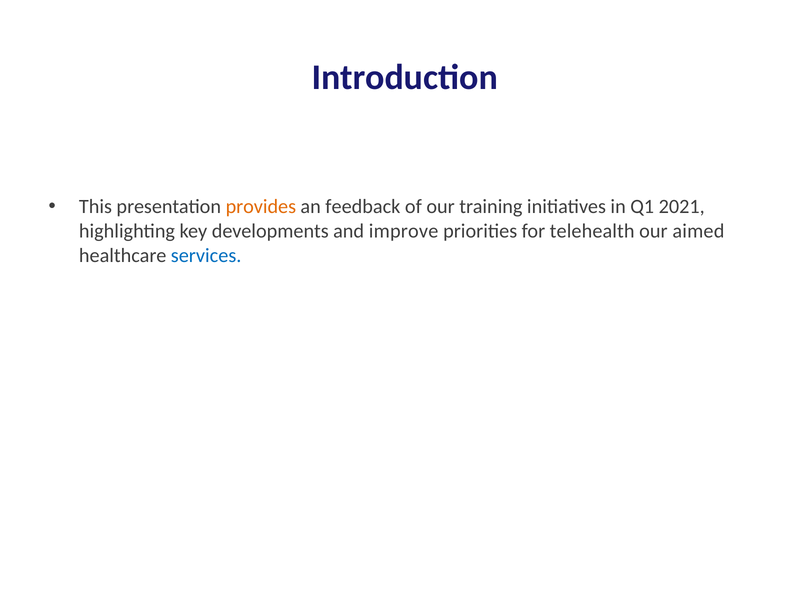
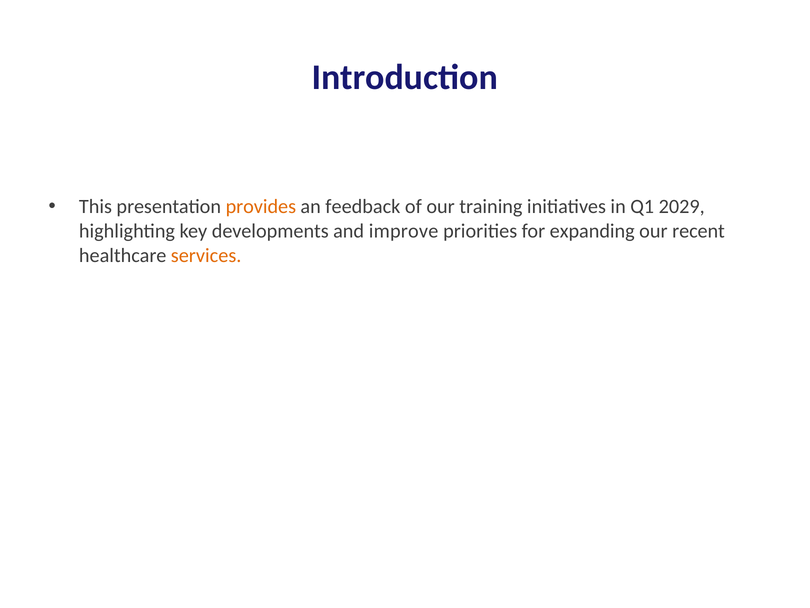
2021: 2021 -> 2029 (682, 207)
telehealth: telehealth -> expanding (592, 231)
aimed: aimed -> recent (699, 231)
services colour: blue -> orange (206, 255)
